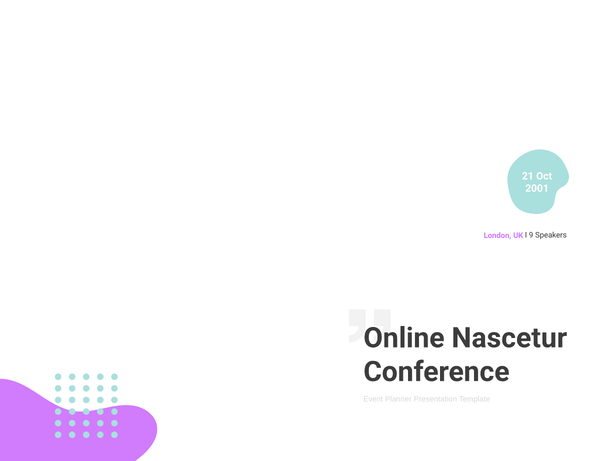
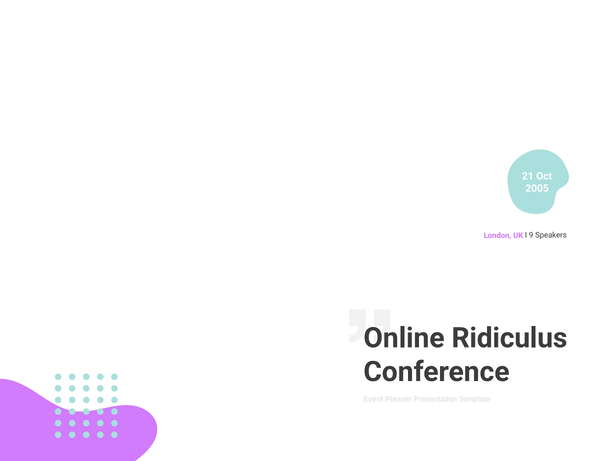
2001: 2001 -> 2005 (537, 188)
Nascetur: Nascetur -> Ridiculus (509, 338)
